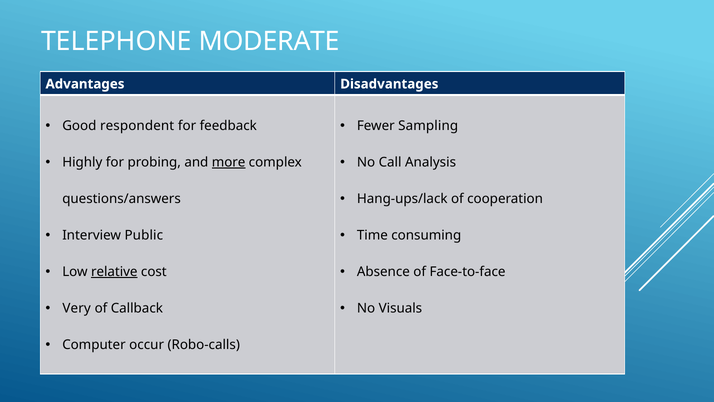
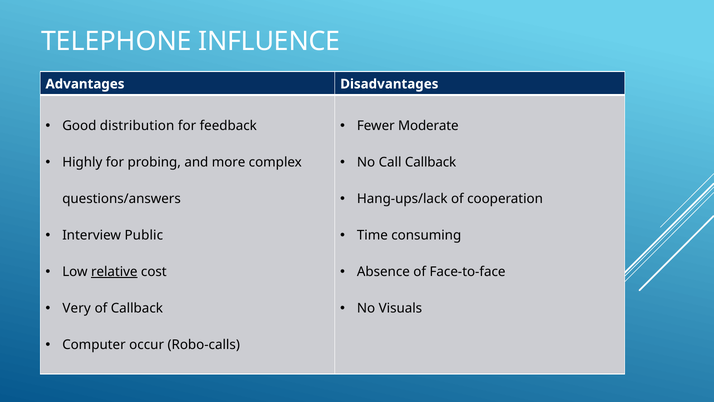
MODERATE: MODERATE -> INFLUENCE (269, 42)
respondent: respondent -> distribution (137, 126)
Sampling: Sampling -> Moderate (428, 126)
more underline: present -> none (229, 162)
Call Analysis: Analysis -> Callback (431, 162)
